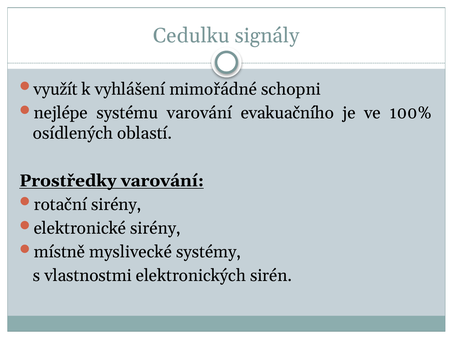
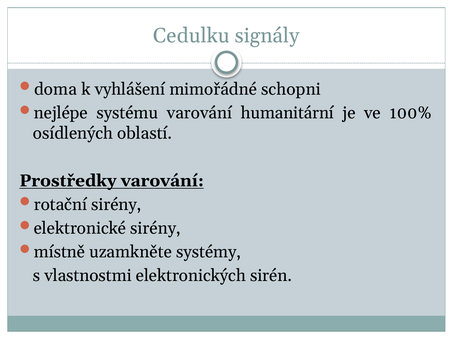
využít: využít -> doma (56, 89)
evakuačního: evakuačního -> humanitární (287, 113)
myslivecké: myslivecké -> uzamkněte (131, 253)
